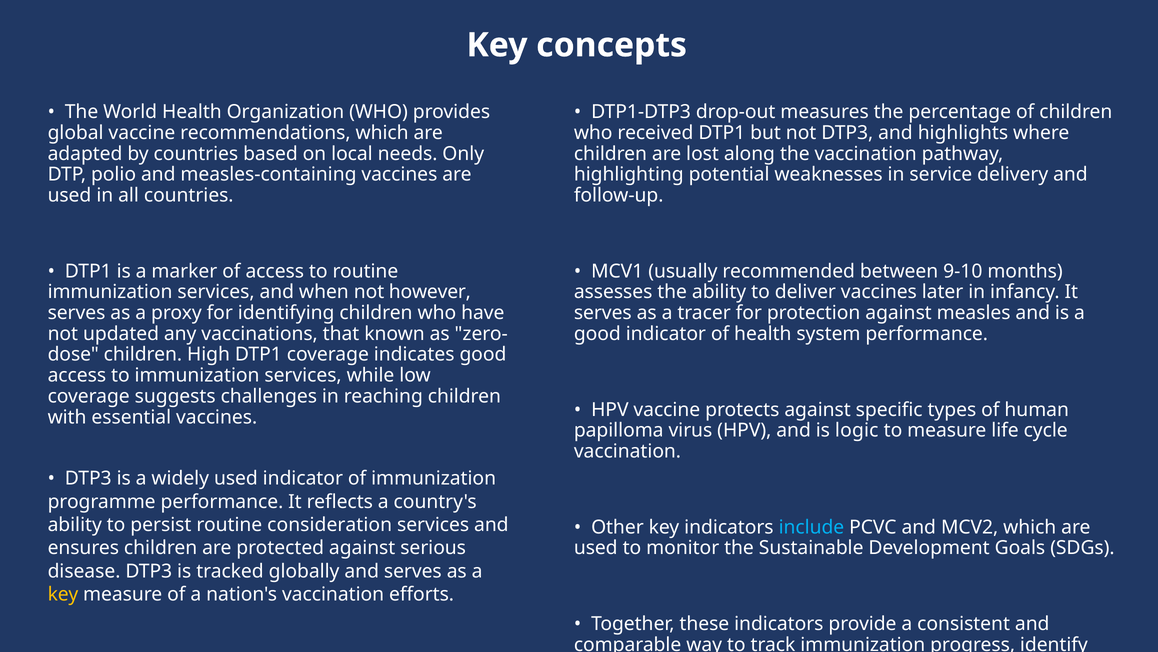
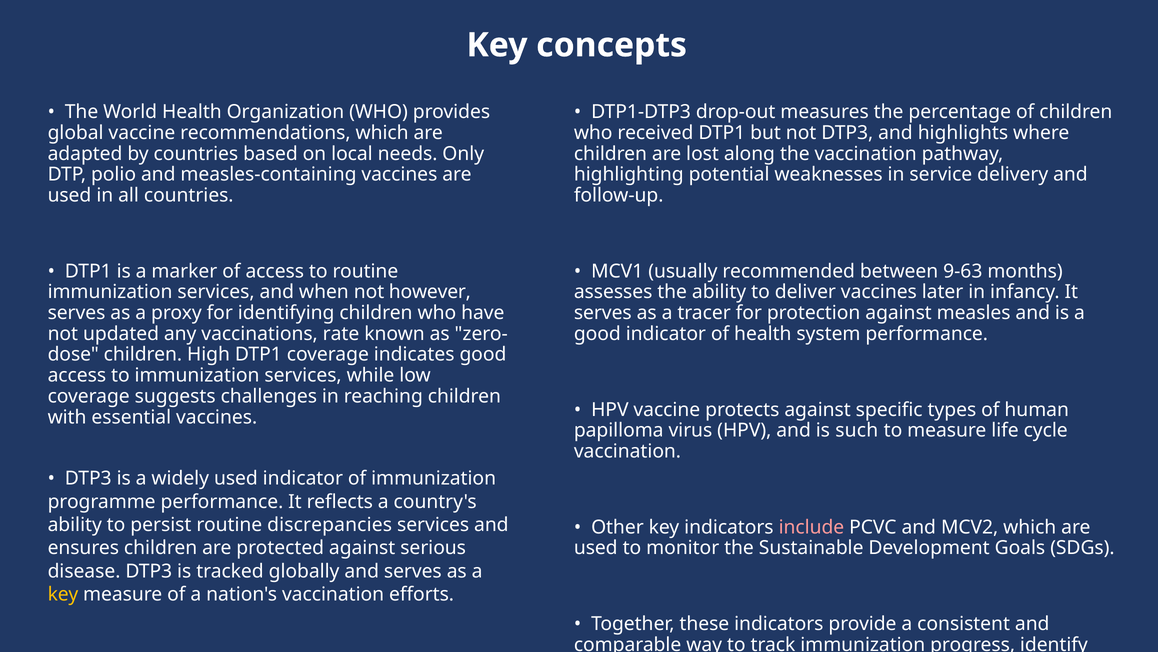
9-10: 9-10 -> 9-63 (963, 271)
that: that -> rate (341, 333)
logic: logic -> such (857, 430)
consideration: consideration -> discrepancies (330, 524)
include colour: light blue -> pink (811, 527)
